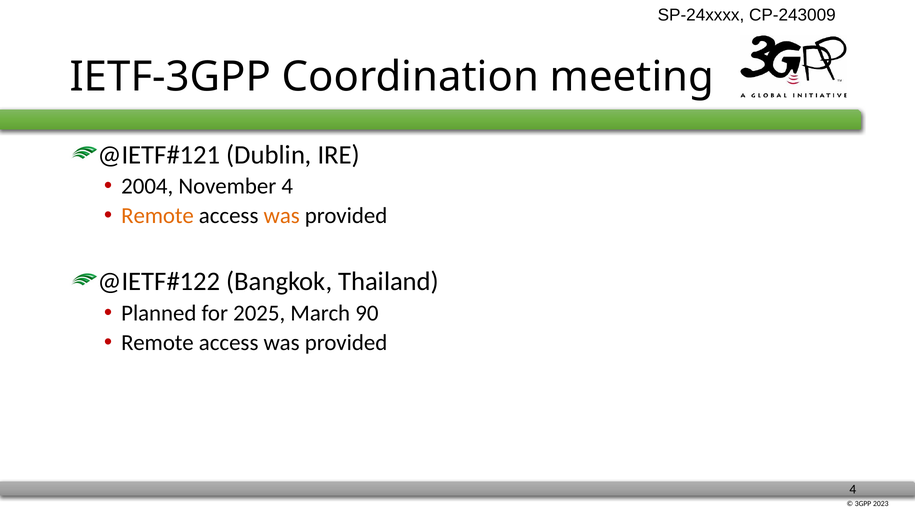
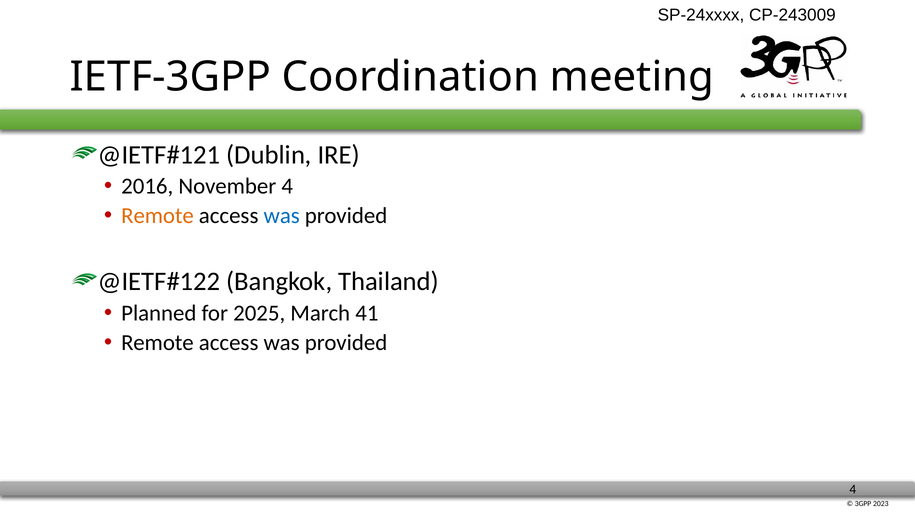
2004: 2004 -> 2016 (147, 186)
was colour: orange -> blue (282, 216)
90: 90 -> 41 (367, 313)
